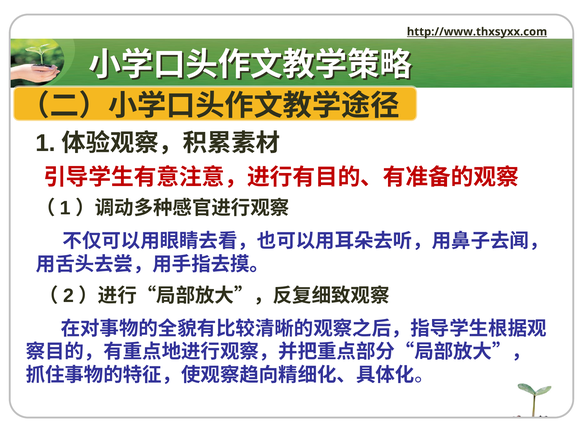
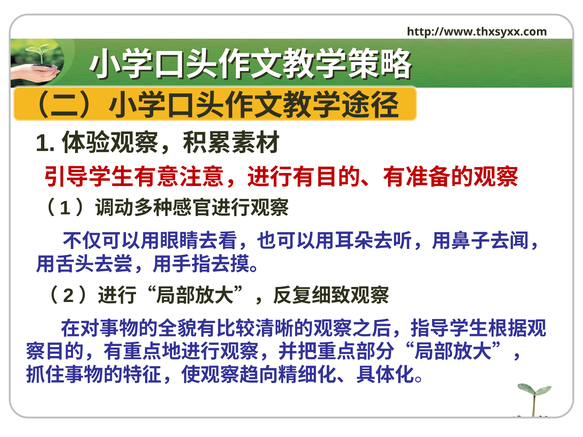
http://www.thxsyxx.com underline: present -> none (477, 32)
